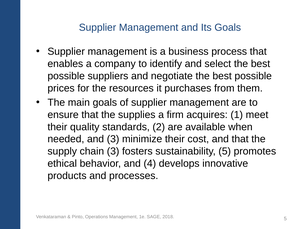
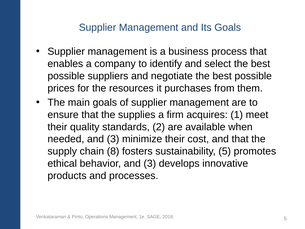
chain 3: 3 -> 8 (113, 151)
behavior and 4: 4 -> 3 (150, 163)
